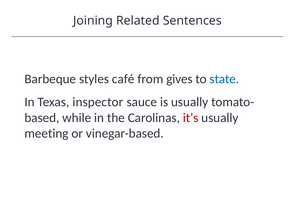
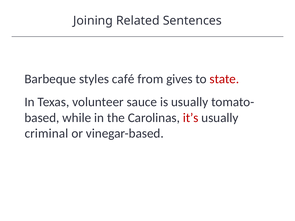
state colour: blue -> red (224, 79)
inspector: inspector -> volunteer (98, 102)
meeting: meeting -> criminal (46, 134)
